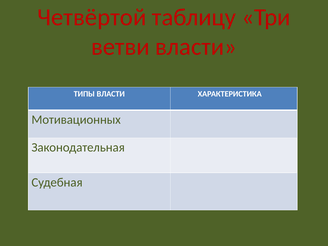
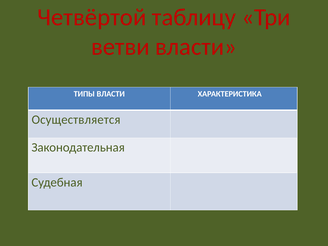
Мотивационных: Мотивационных -> Осуществляется (76, 120)
